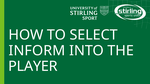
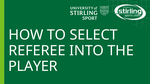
INFORM: INFORM -> REFEREE (37, 51)
